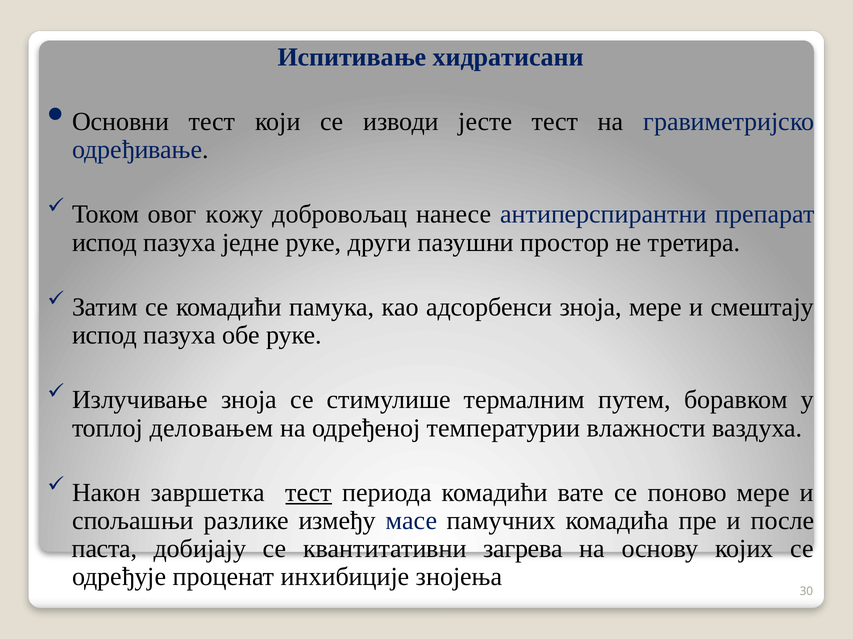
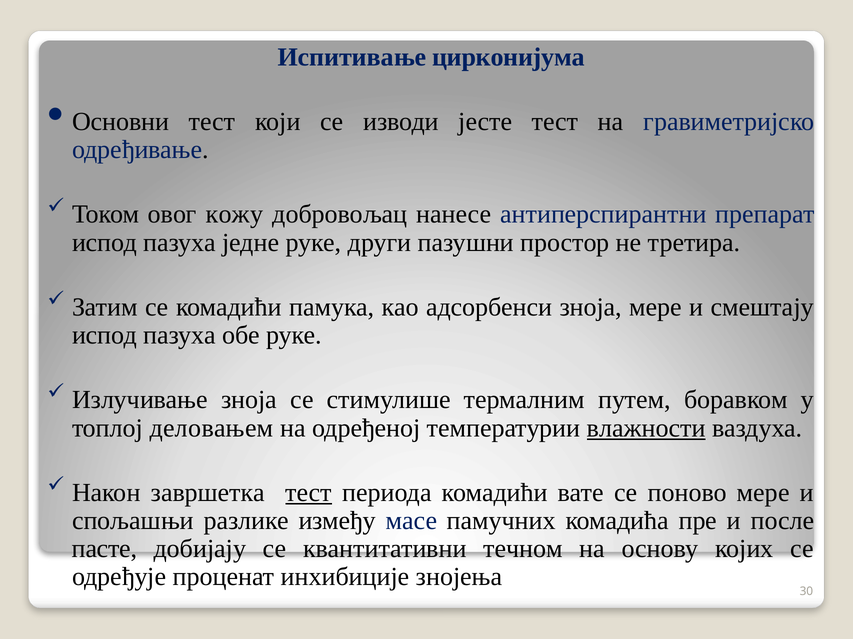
хидратисани: хидратисани -> цирконијума (508, 57)
влажности underline: none -> present (646, 428)
паста: паста -> пасте (105, 549)
загрева: загрева -> течном (523, 549)
